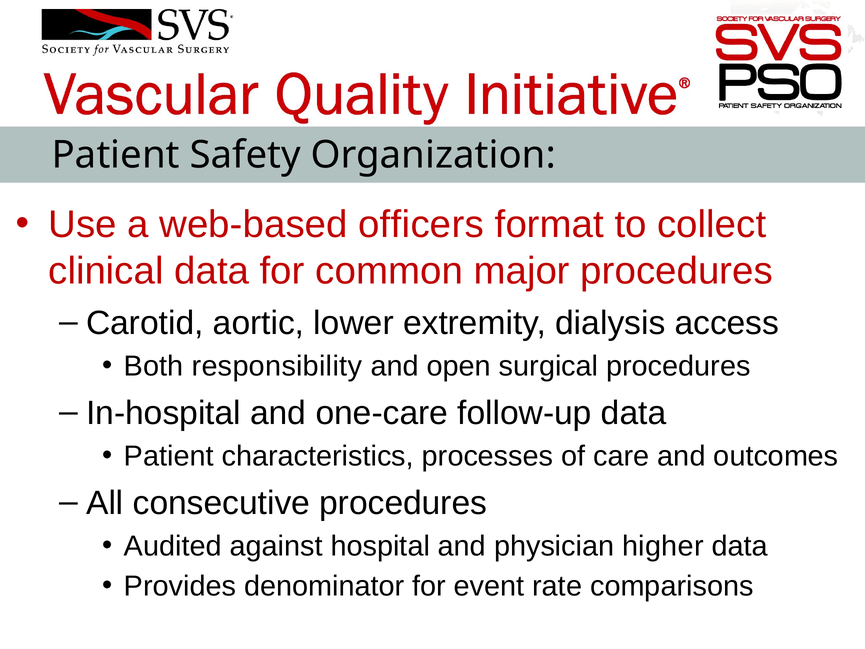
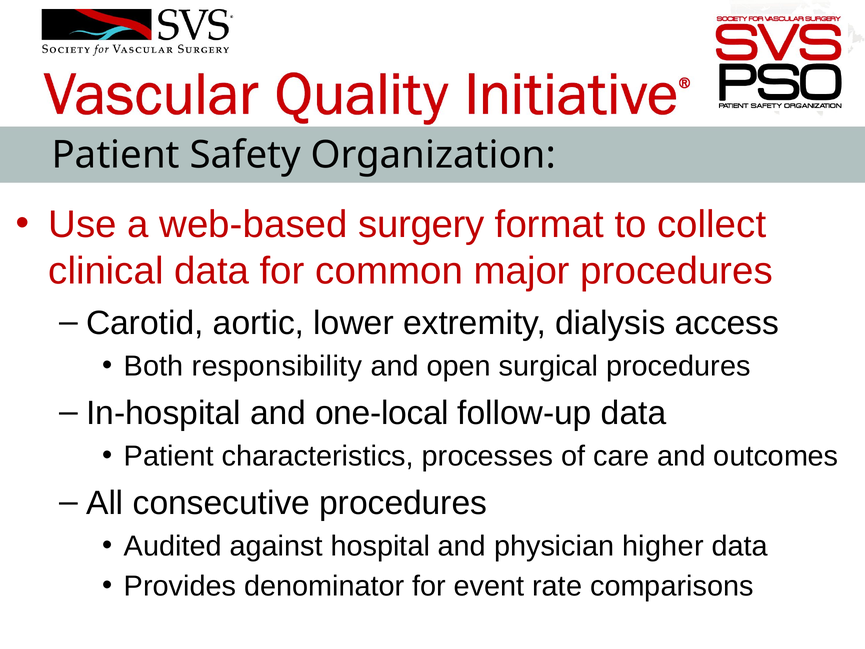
officers: officers -> surgery (421, 225)
one-care: one-care -> one-local (382, 413)
